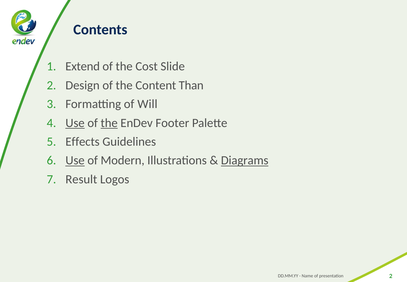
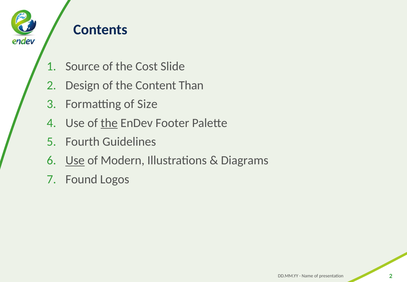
Extend: Extend -> Source (83, 66)
Will: Will -> Size (147, 104)
Use underline: present -> none (75, 123)
Effects: Effects -> Fourth (83, 142)
Diagrams underline: present -> none (245, 160)
Result: Result -> Found (81, 179)
